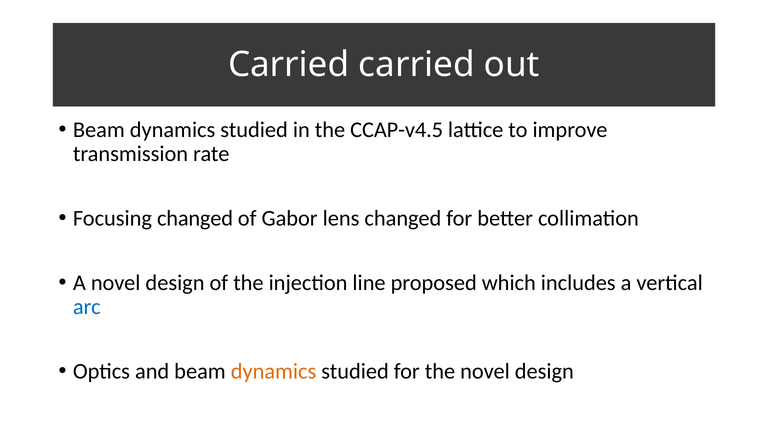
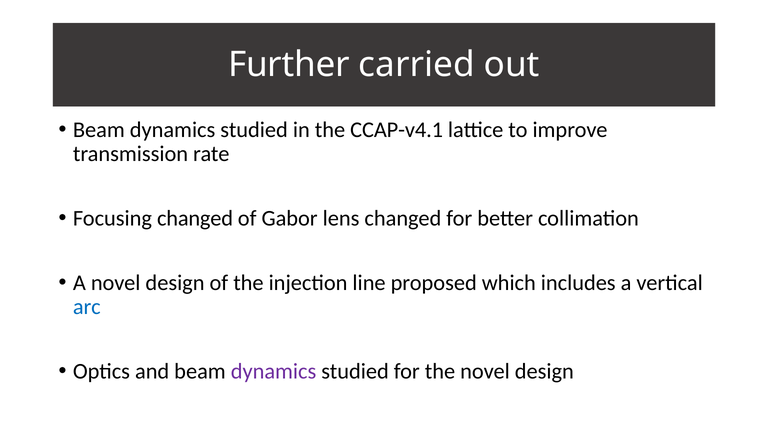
Carried: Carried -> Further (289, 65)
CCAP-v4.5: CCAP-v4.5 -> CCAP-v4.1 (397, 130)
dynamics colour: orange -> purple (274, 371)
